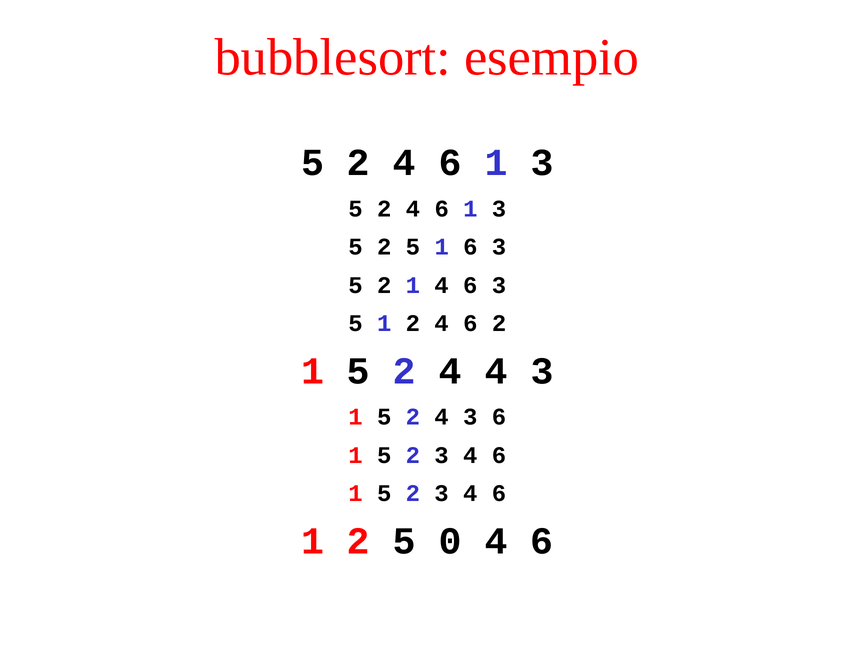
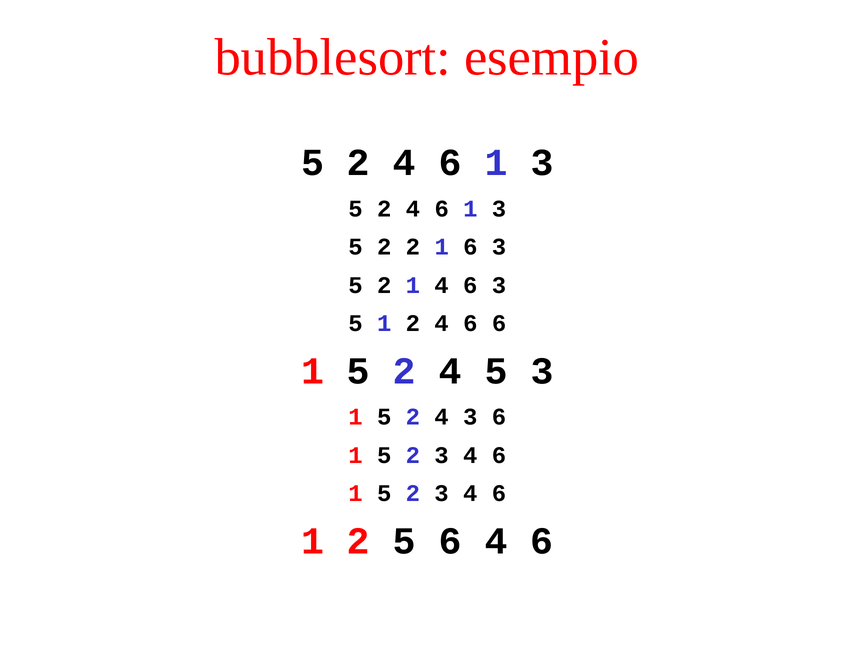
5 2 5: 5 -> 2 (413, 247)
6 2: 2 -> 6 (499, 323)
4 4: 4 -> 5 (496, 371)
5 0: 0 -> 6 (450, 541)
